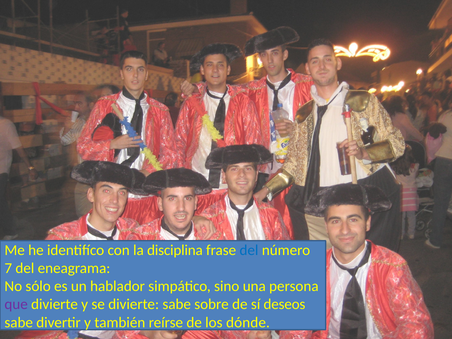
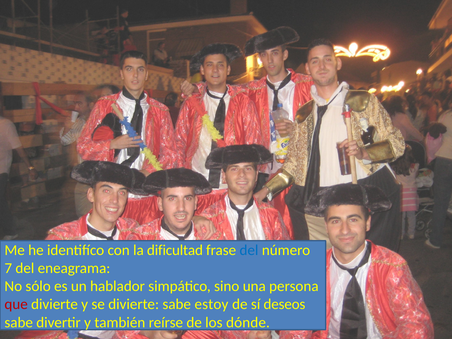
disciplina: disciplina -> dificultad (175, 250)
que colour: purple -> red (16, 304)
sobre: sobre -> estoy (211, 304)
